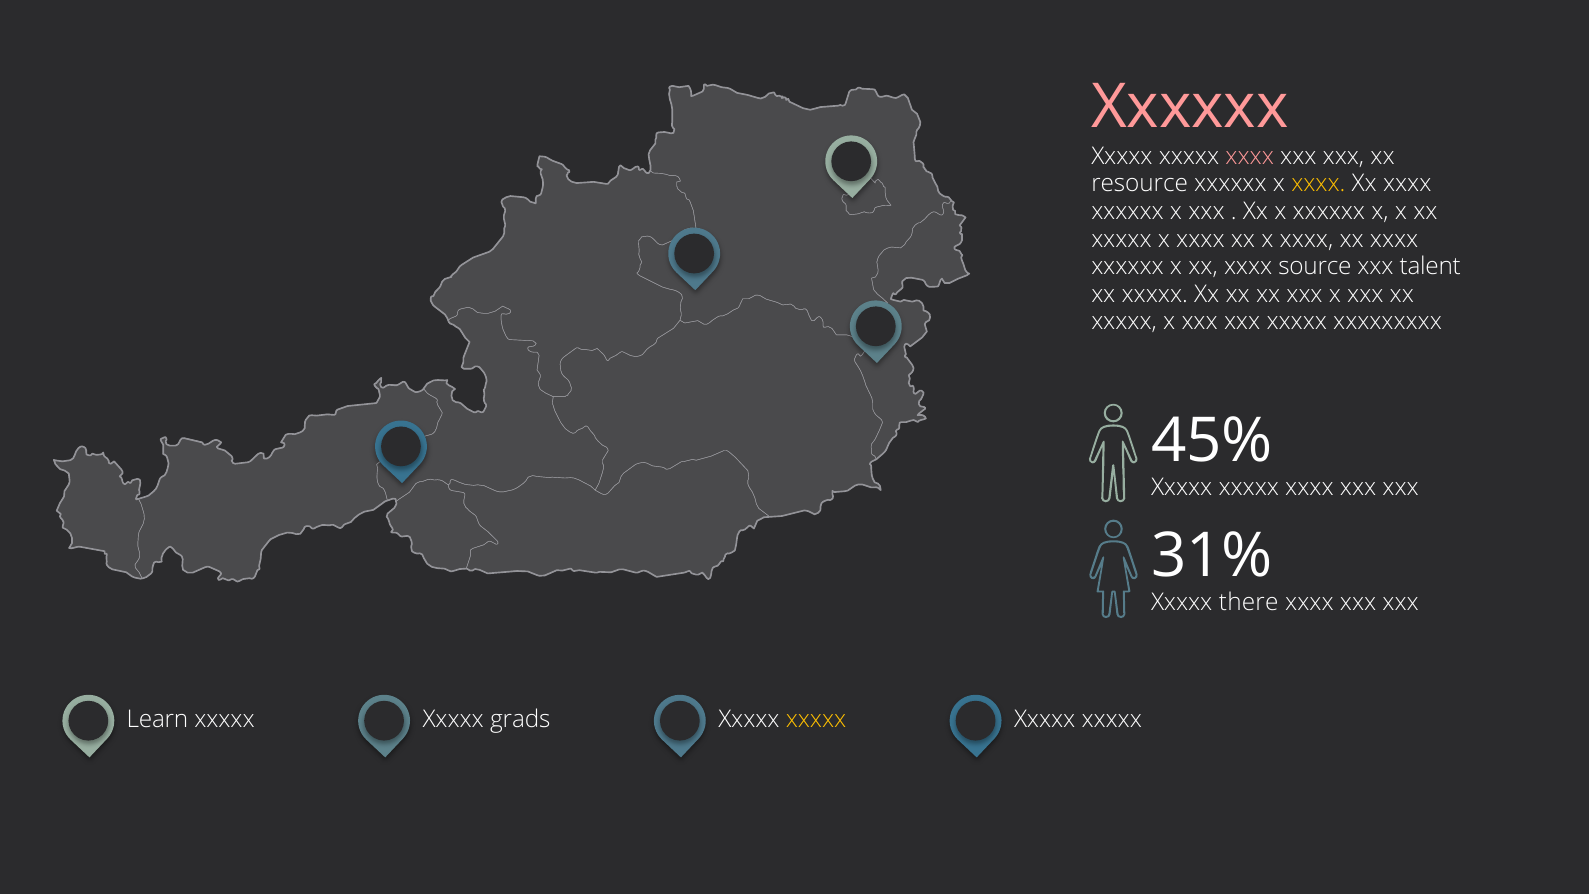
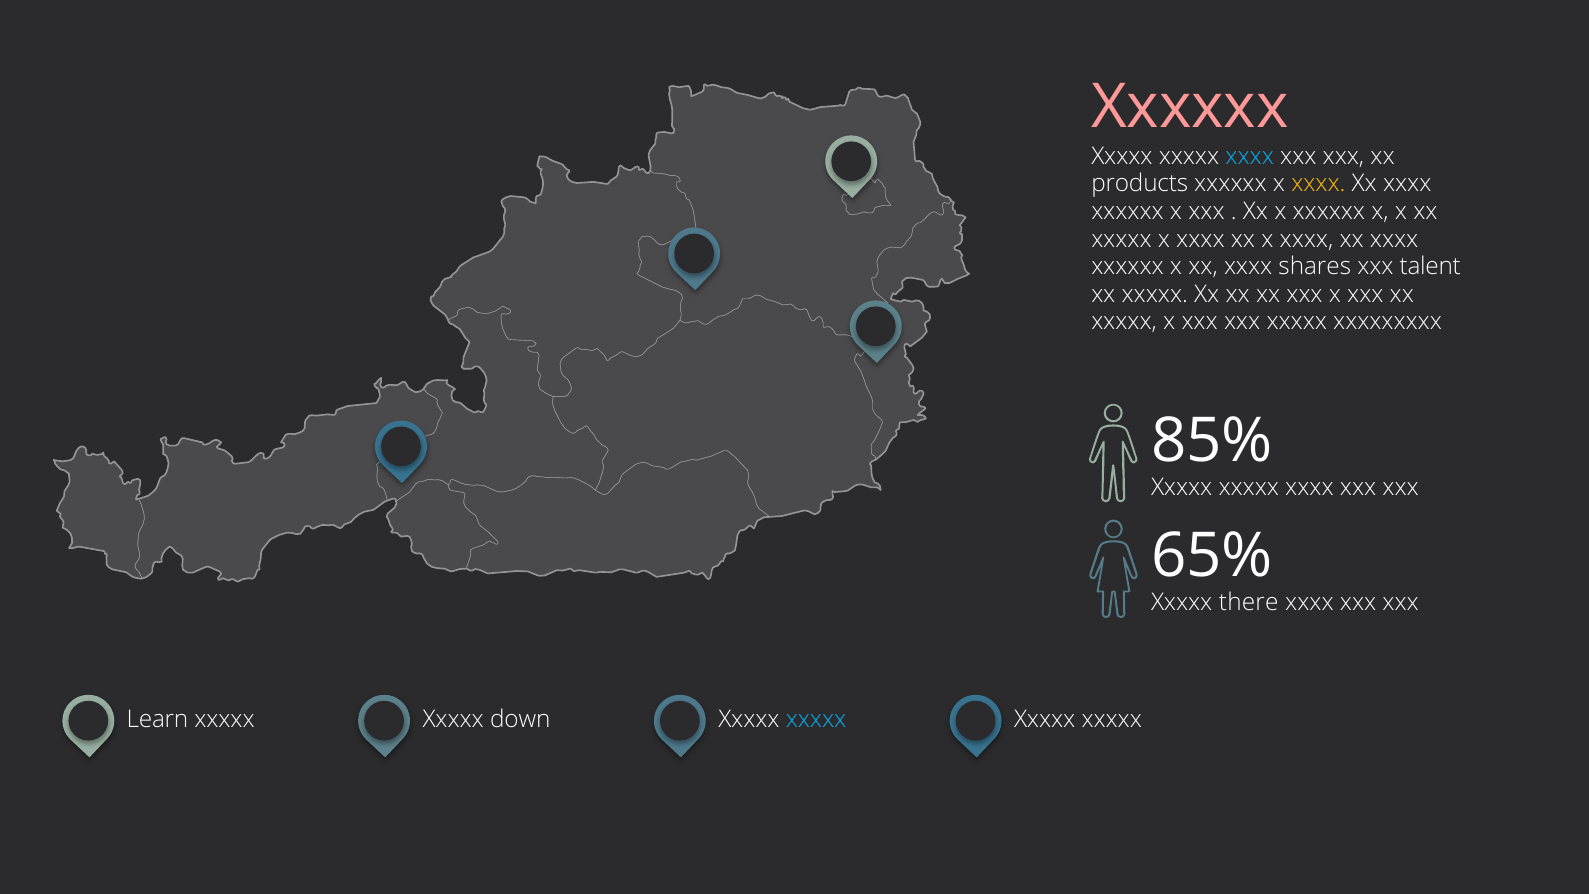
xxxx colour: pink -> light blue (1250, 156)
resource: resource -> products (1140, 184)
source: source -> shares (1315, 267)
45%: 45% -> 85% (1212, 441)
31%: 31% -> 65% (1212, 556)
grads: grads -> down (520, 719)
xxxxx colour: yellow -> light blue (816, 719)
